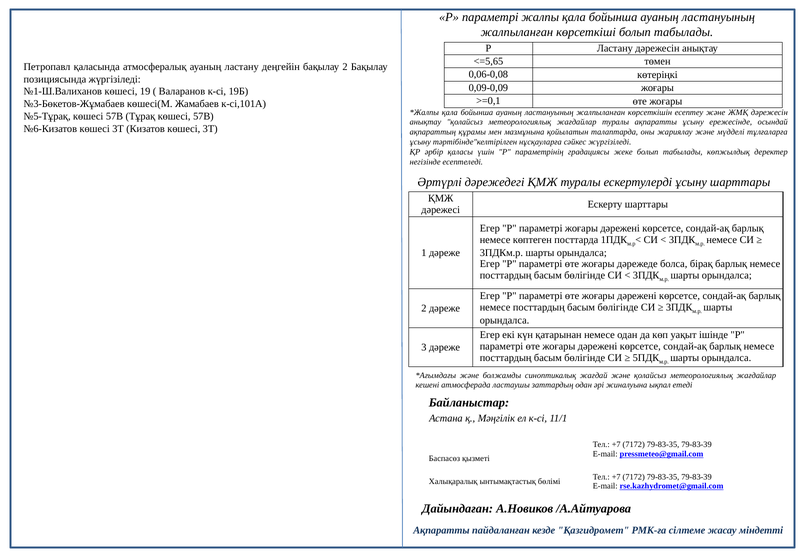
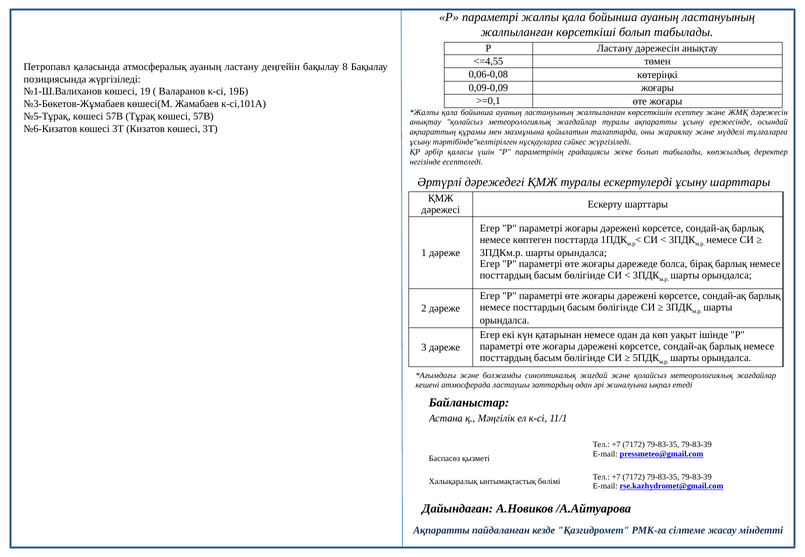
<=5,65: <=5,65 -> <=4,55 (488, 61)
бақылау 2: 2 -> 8 (345, 67)
